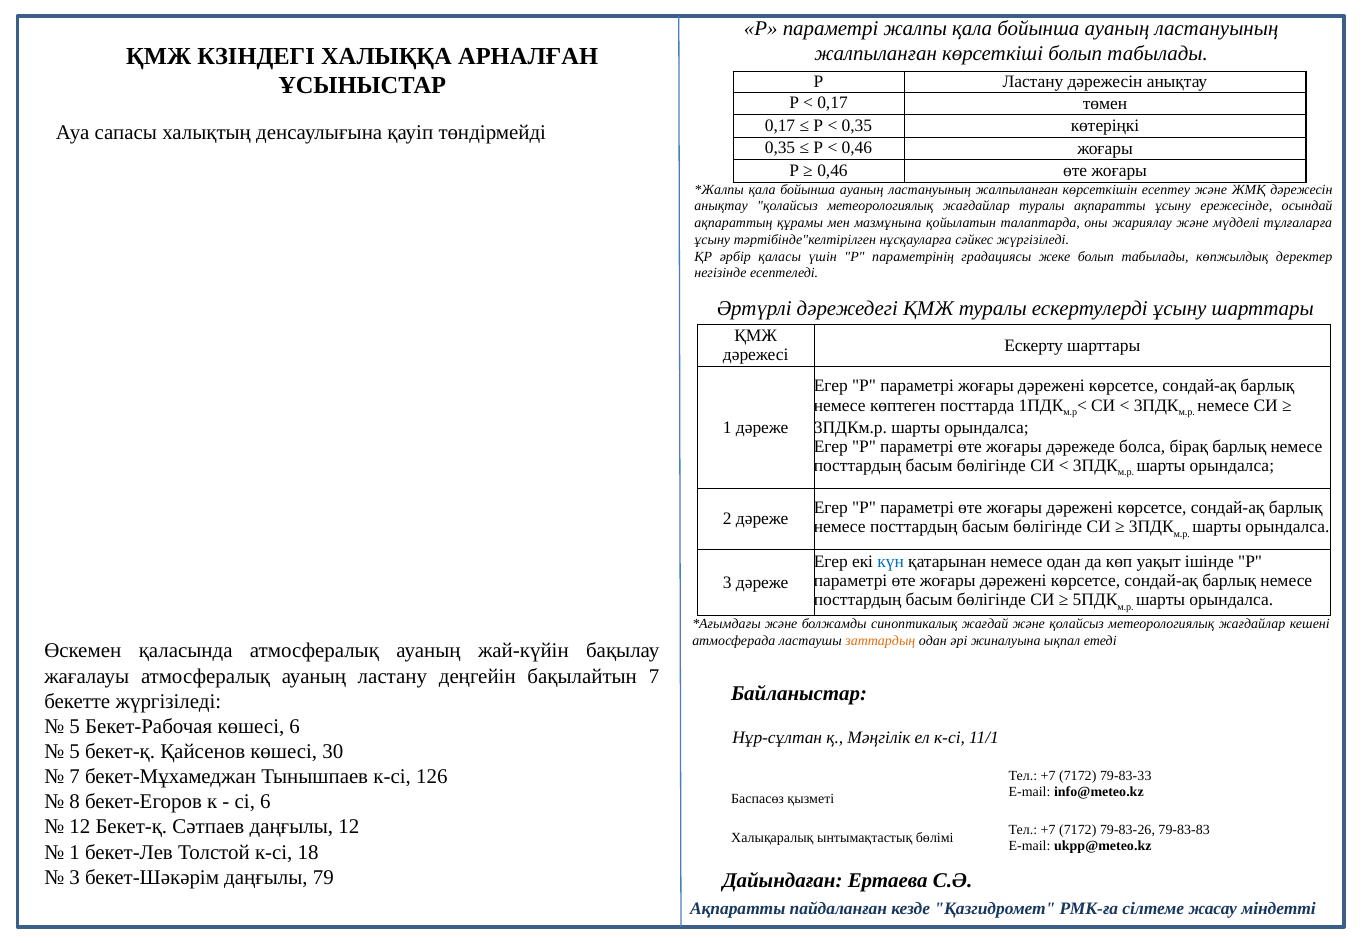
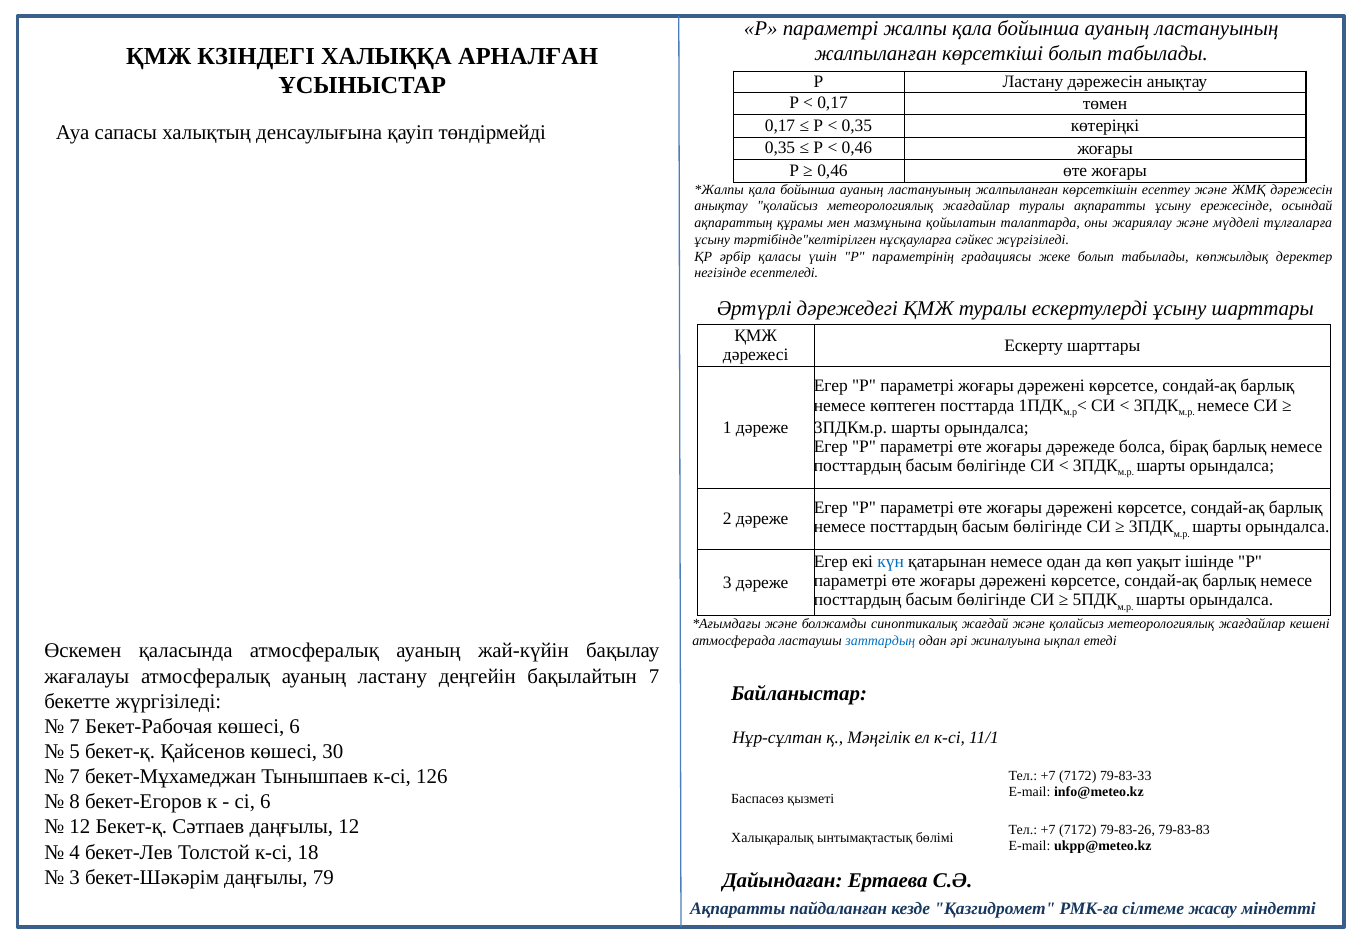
заттардың colour: orange -> blue (880, 641)
5: 5 -> 7 (75, 726)
1: 1 -> 4 (75, 852)
